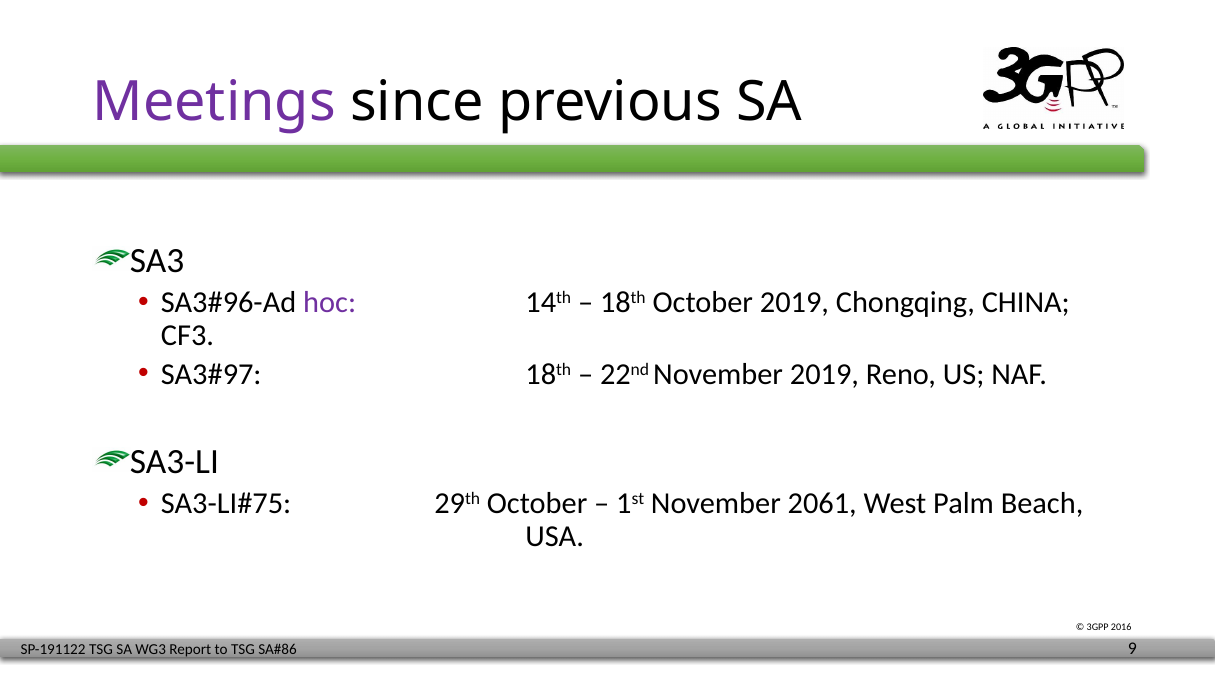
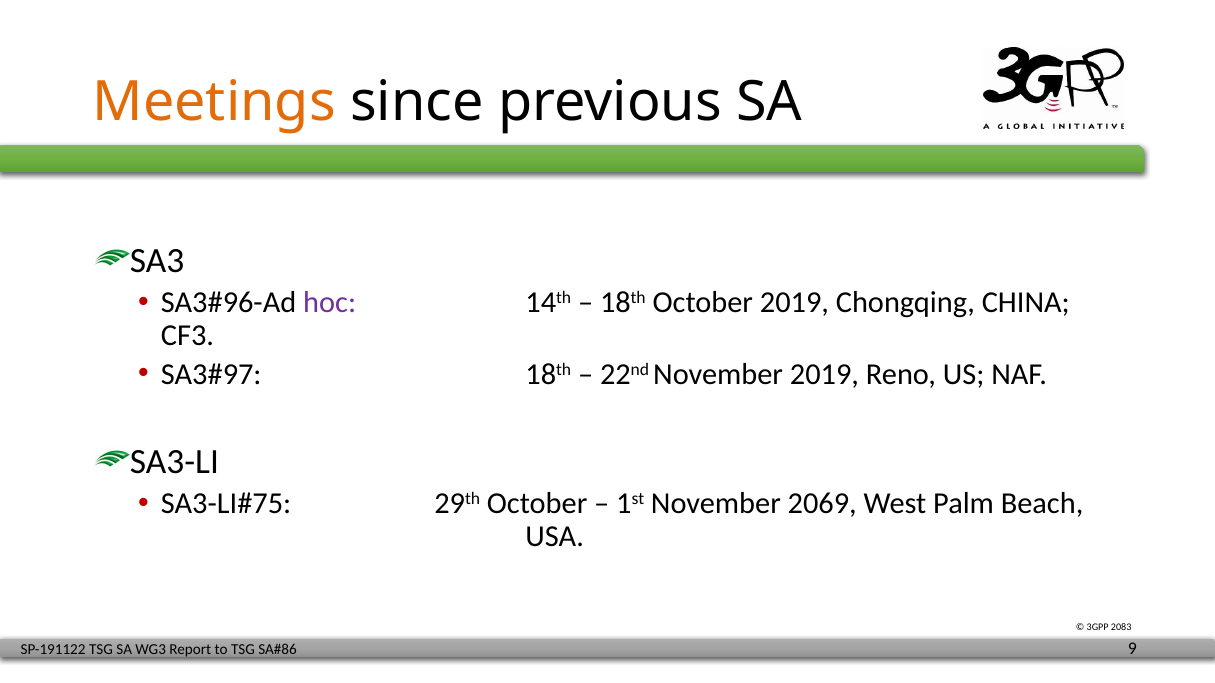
Meetings colour: purple -> orange (214, 102)
2061: 2061 -> 2069 (822, 504)
2016: 2016 -> 2083 (1121, 628)
